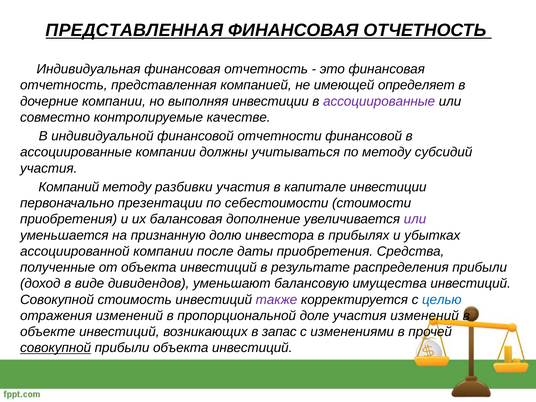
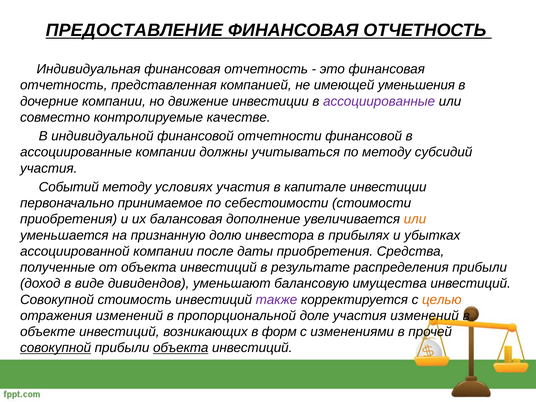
ПРЕДСТАВЛЕННАЯ: ПРЕДСТАВЛЕННАЯ -> ПРЕДОСТАВЛЕНИЕ (134, 30)
определяет: определяет -> уменьшения (416, 85)
выполняя: выполняя -> движение (198, 101)
Компаний: Компаний -> Событий (69, 187)
разбивки: разбивки -> условиях (184, 187)
презентации: презентации -> принимаемое (160, 203)
или colour: purple -> orange (415, 219)
целью colour: blue -> orange (442, 300)
запас: запас -> форм (279, 332)
объекта underline: none -> present (181, 348)
